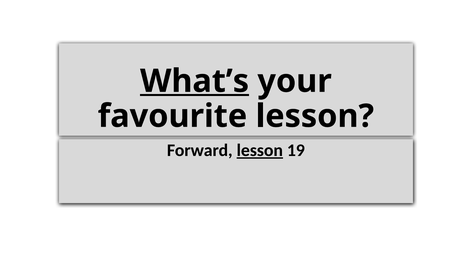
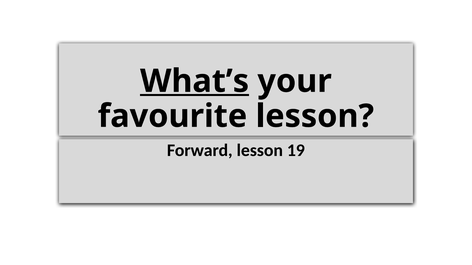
lesson underline: present -> none (260, 151)
